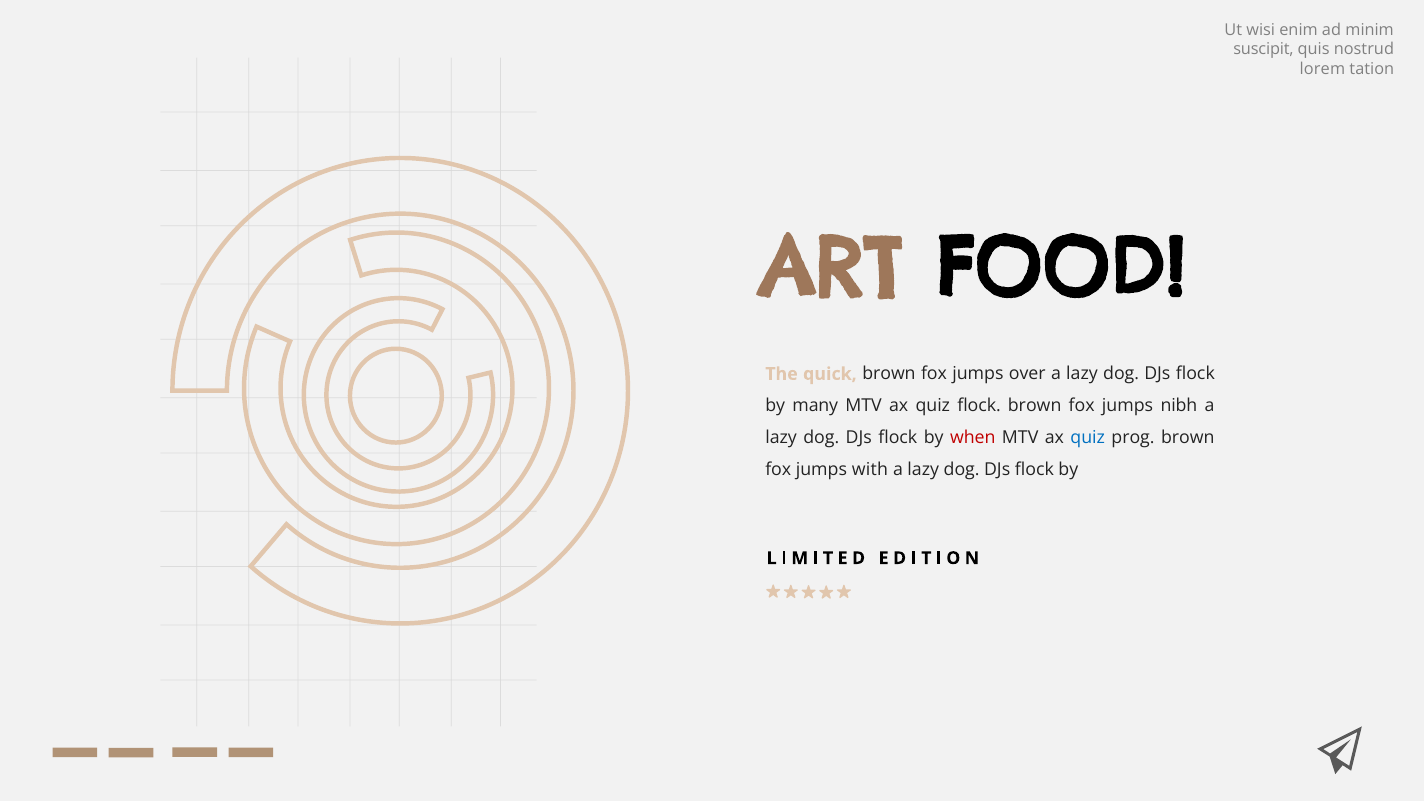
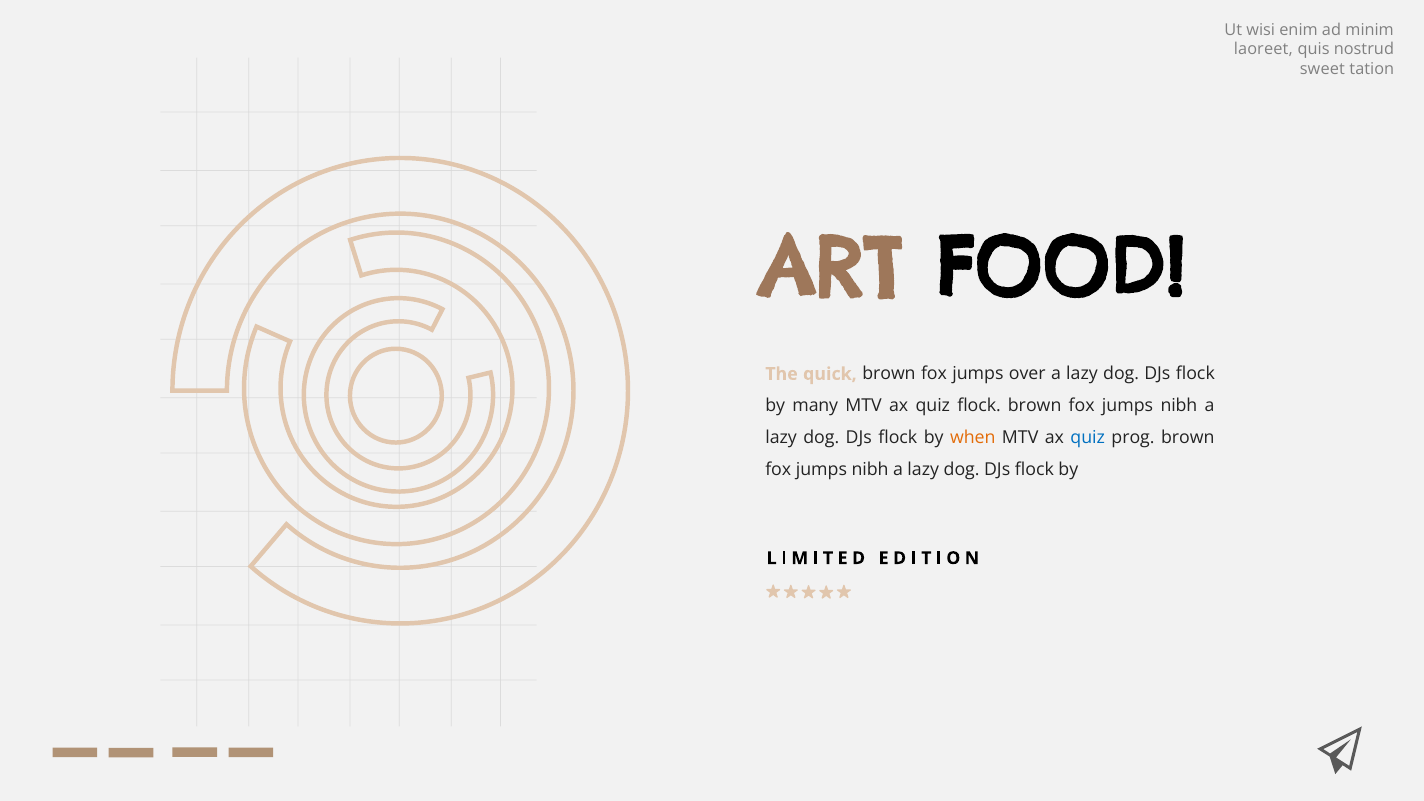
suscipit: suscipit -> laoreet (1263, 50)
lorem: lorem -> sweet (1322, 69)
when colour: red -> orange (973, 438)
with: with -> nibh (870, 470)
